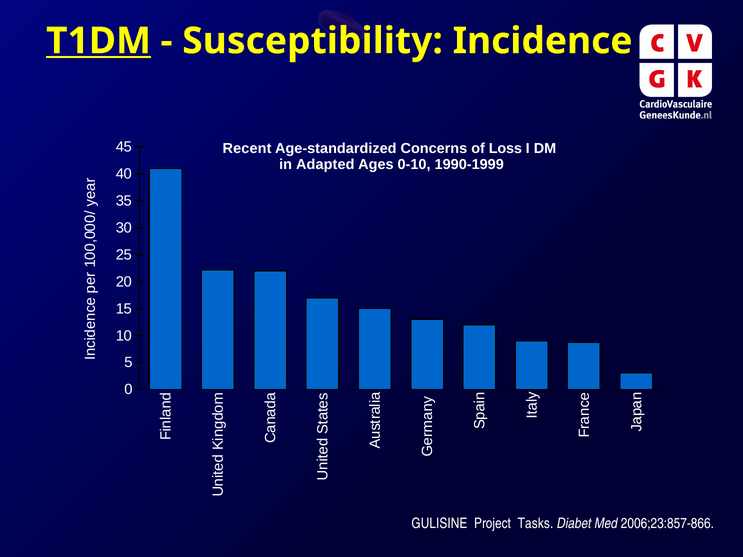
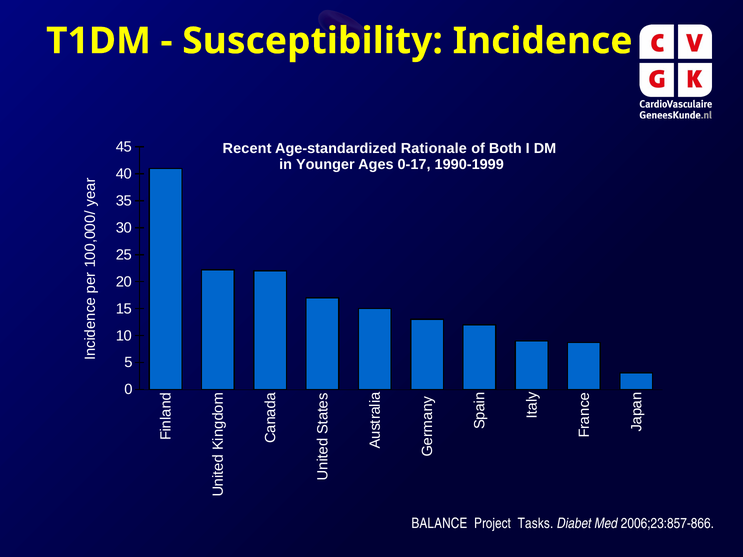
T1DM underline: present -> none (99, 41)
Concerns: Concerns -> Rationale (434, 148)
Loss: Loss -> Both (505, 148)
Adapted: Adapted -> Younger (325, 165)
0-10: 0-10 -> 0-17 (414, 165)
GULISINE: GULISINE -> BALANCE (439, 524)
